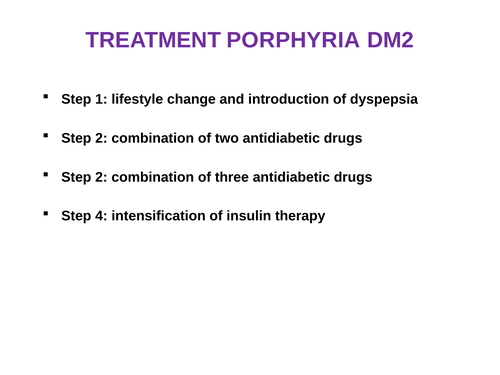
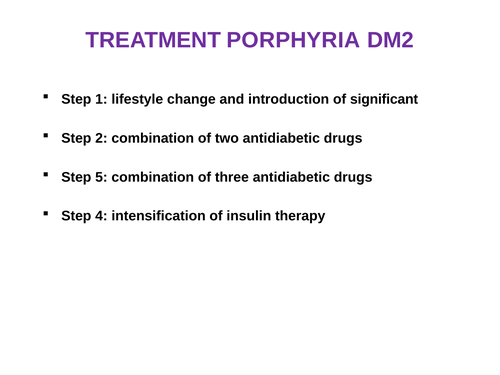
dyspepsia: dyspepsia -> significant (384, 99)
2: 2 -> 5 (101, 177)
